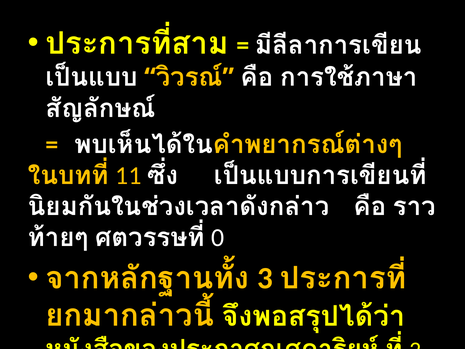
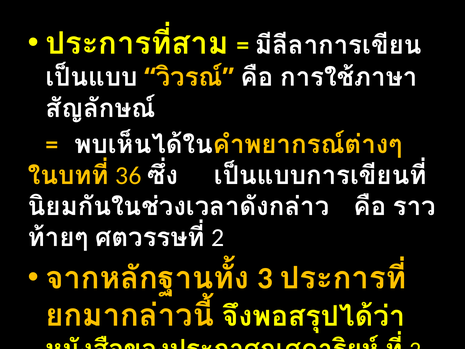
11: 11 -> 36 (128, 176)
0: 0 -> 2 (218, 238)
